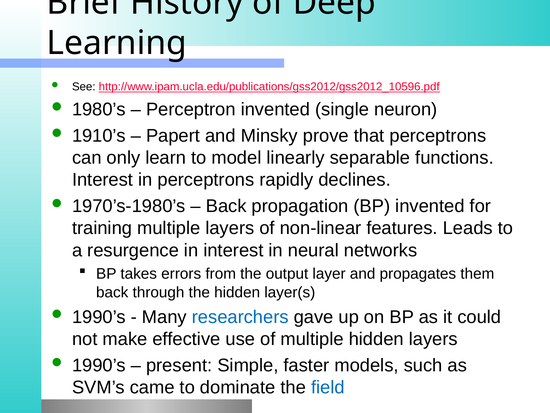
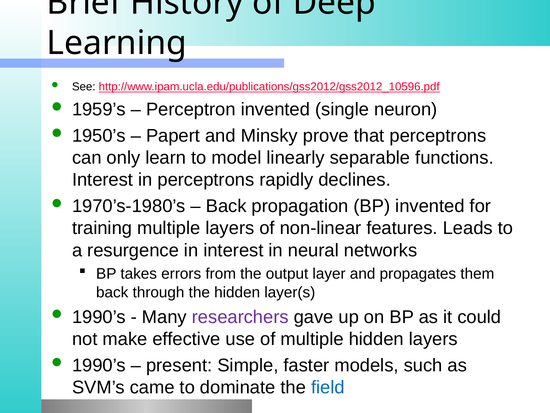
1980’s: 1980’s -> 1959’s (99, 109)
1910’s: 1910’s -> 1950’s (99, 136)
researchers colour: blue -> purple (240, 317)
